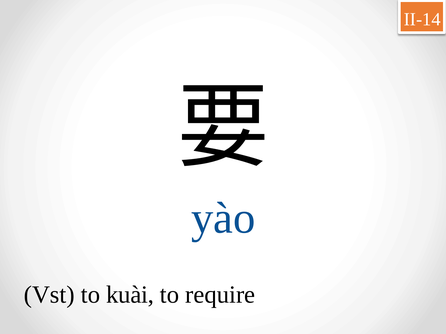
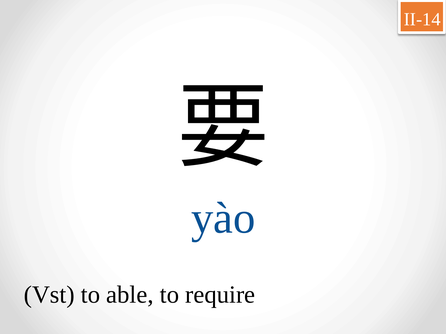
kuài: kuài -> able (130, 295)
